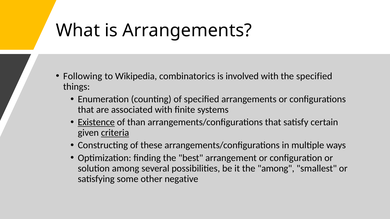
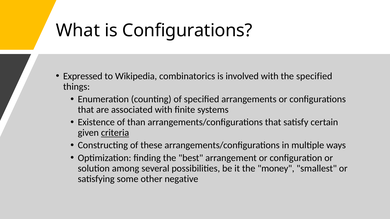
is Arrangements: Arrangements -> Configurations (187, 31)
Following: Following -> Expressed (83, 76)
Existence underline: present -> none (96, 122)
the among: among -> money (276, 169)
